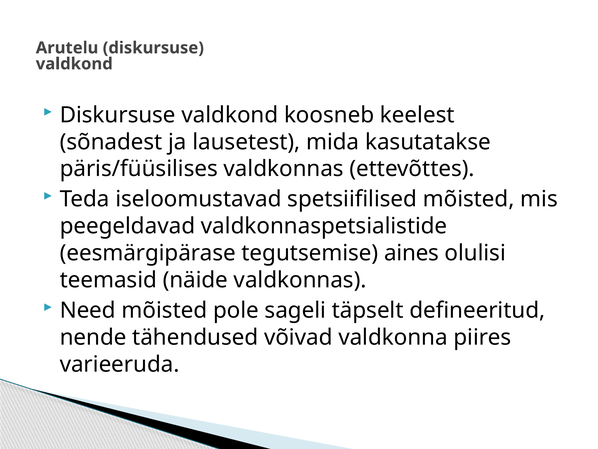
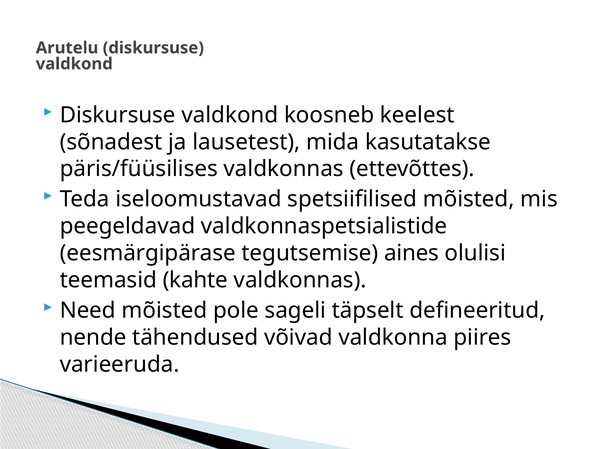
näide: näide -> kahte (195, 280)
